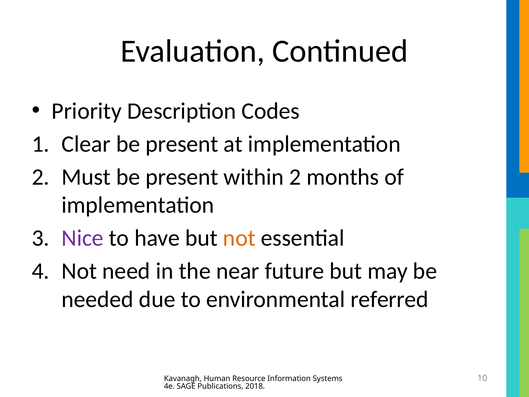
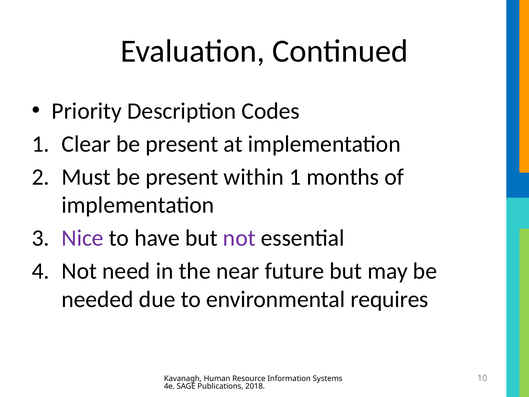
within 2: 2 -> 1 (295, 177)
not colour: orange -> purple (239, 238)
referred: referred -> requires (389, 299)
